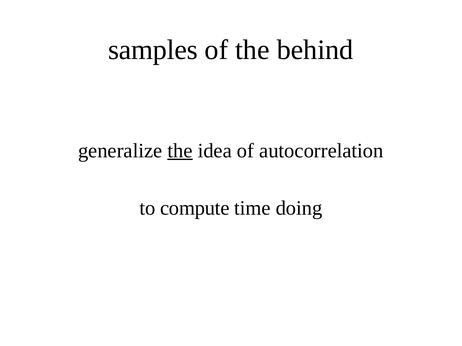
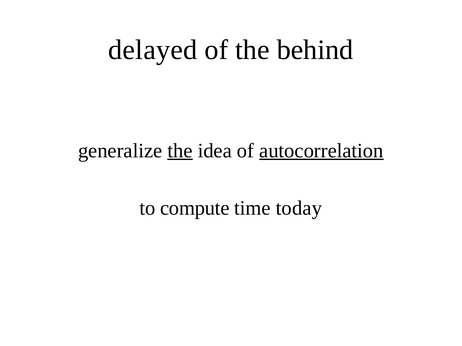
samples: samples -> delayed (153, 50)
autocorrelation underline: none -> present (321, 151)
doing: doing -> today (299, 208)
